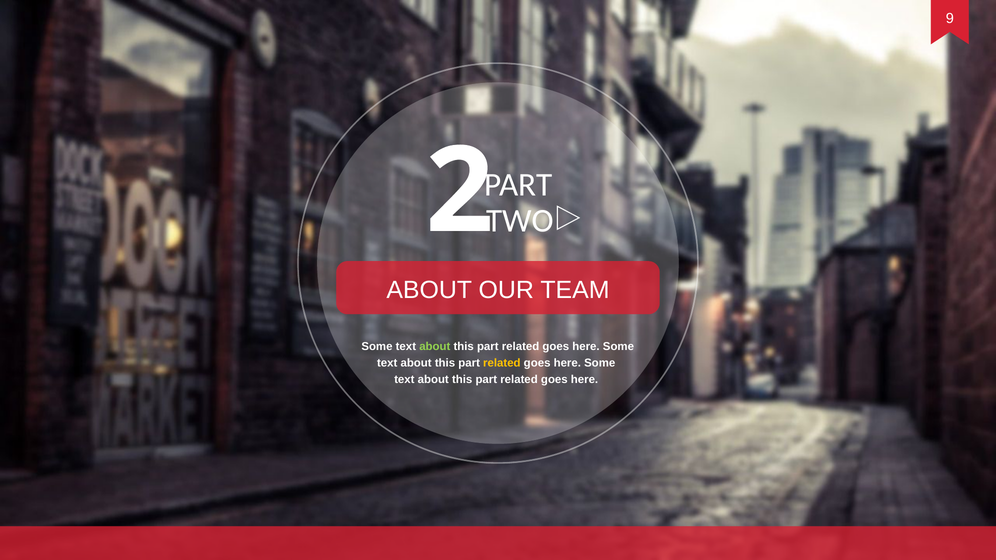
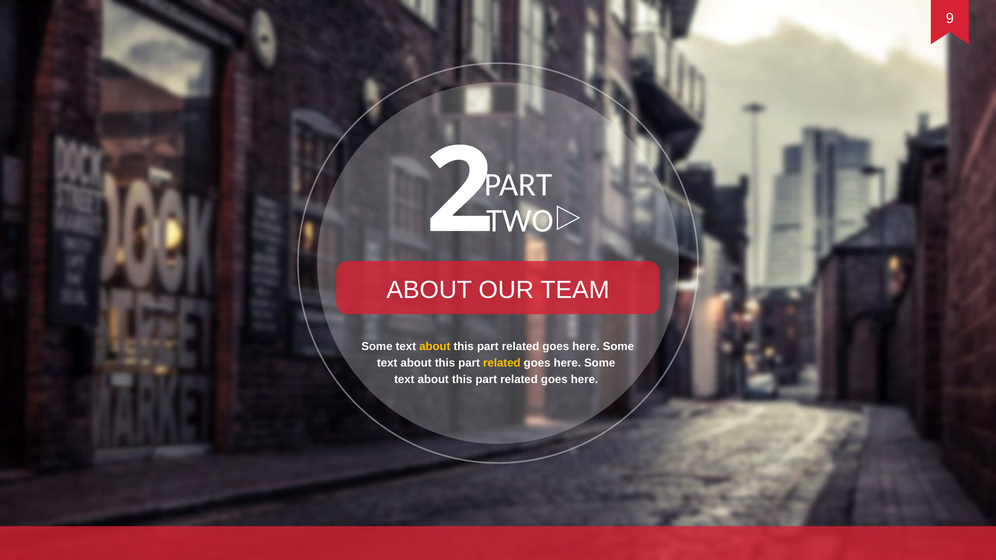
about colour: light green -> yellow (435, 347)
